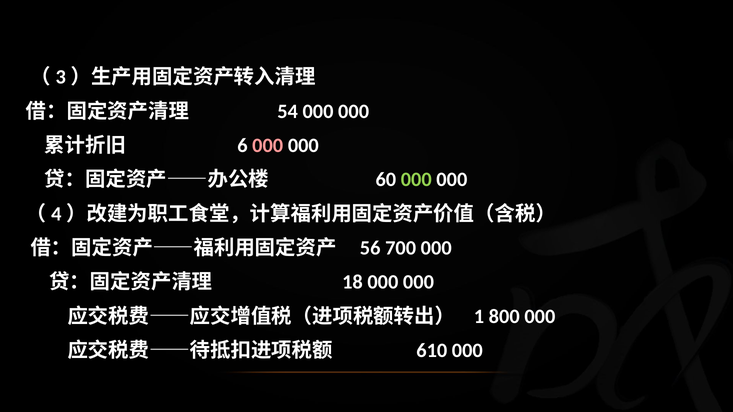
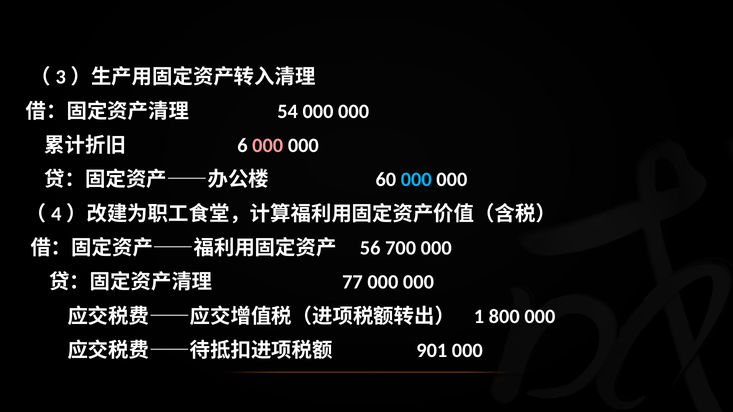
000 colour: light green -> light blue (416, 180)
18: 18 -> 77 (352, 282)
610: 610 -> 901 (432, 351)
